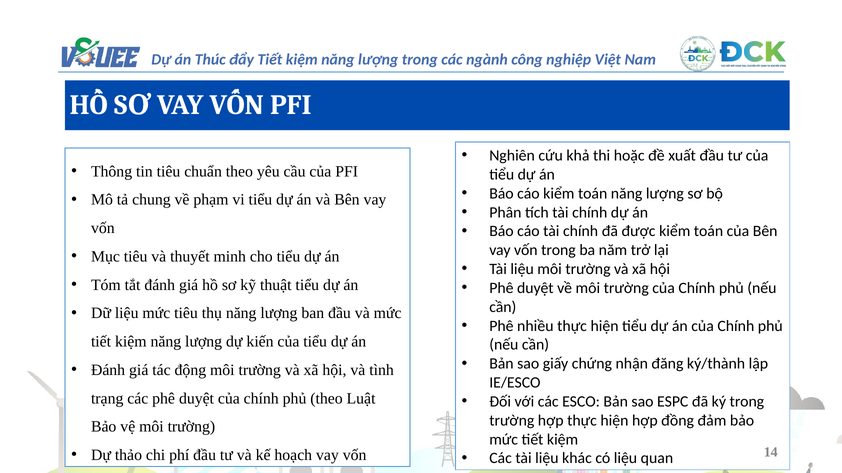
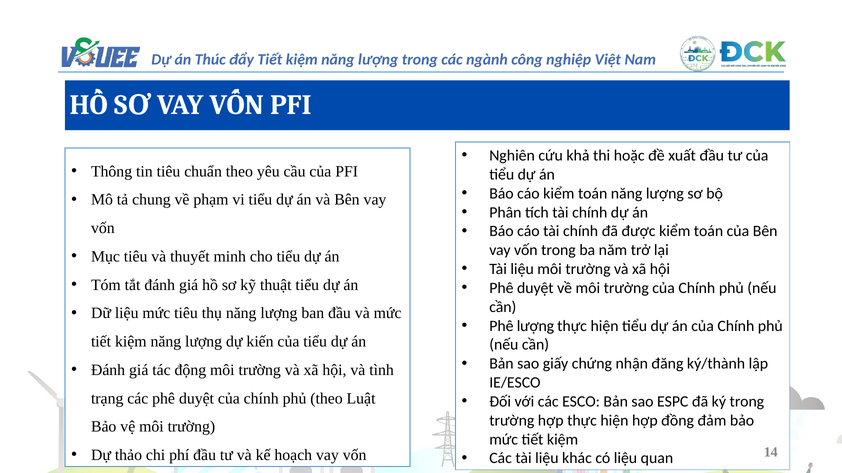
Phê nhiều: nhiều -> lượng (535, 326)
